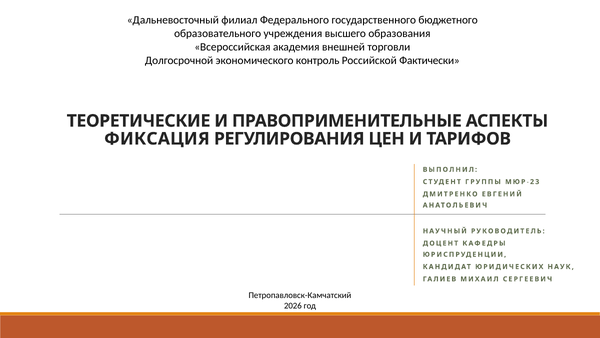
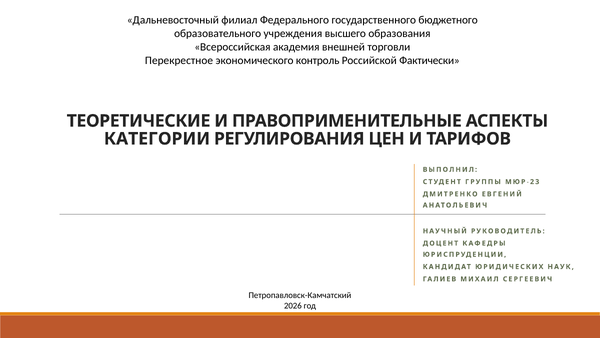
Долгосрочной: Долгосрочной -> Перекрестное (179, 60)
ФИКСАЦИЯ: ФИКСАЦИЯ -> КАТЕГОРИИ (157, 139)
